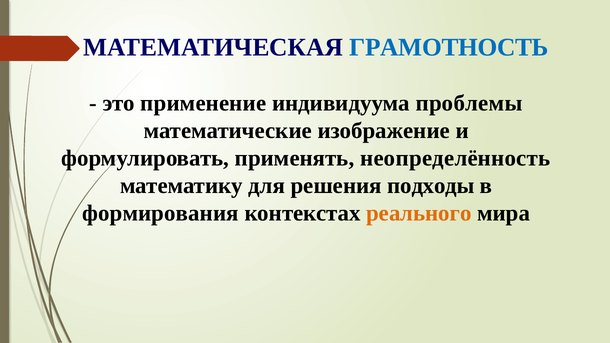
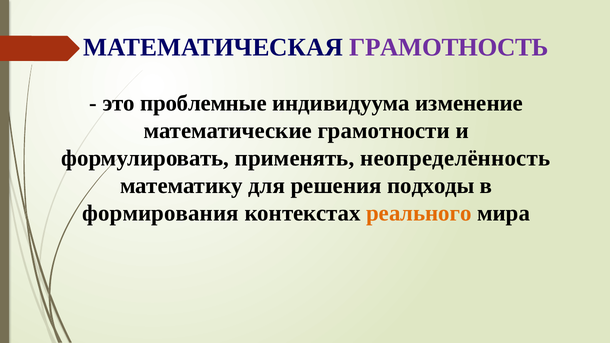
ГРАМОТНОСТЬ colour: blue -> purple (449, 47)
применение: применение -> проблемные (203, 103)
проблемы: проблемы -> изменение (469, 103)
изображение: изображение -> грамотности (384, 131)
